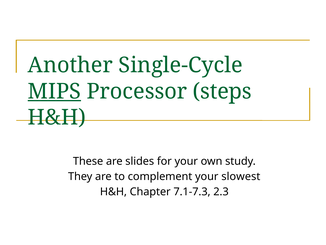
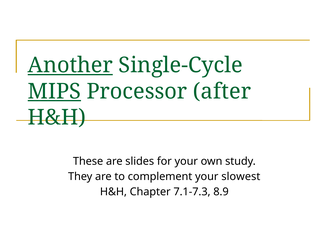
Another underline: none -> present (70, 65)
steps: steps -> after (222, 91)
2.3: 2.3 -> 8.9 (221, 191)
